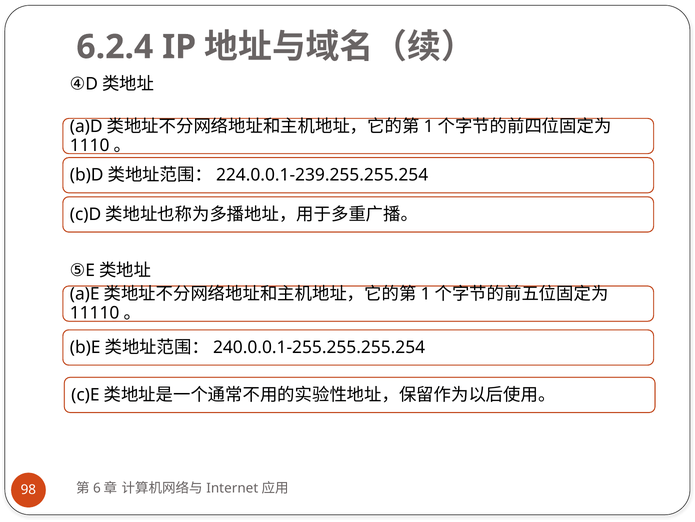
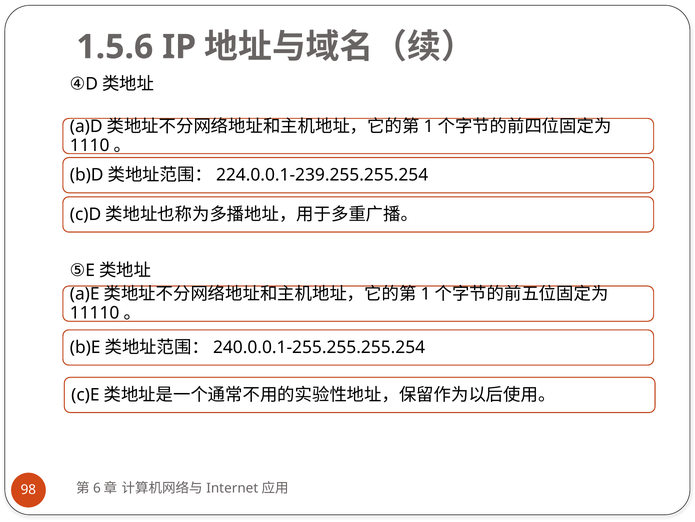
6.2.4: 6.2.4 -> 1.5.6 (115, 47)
